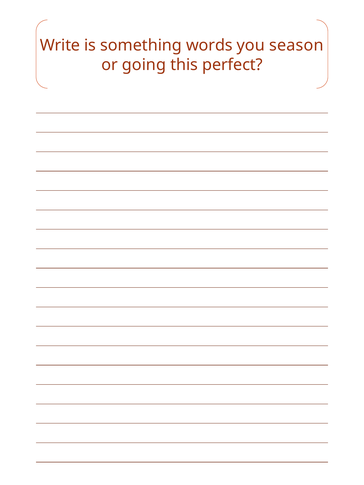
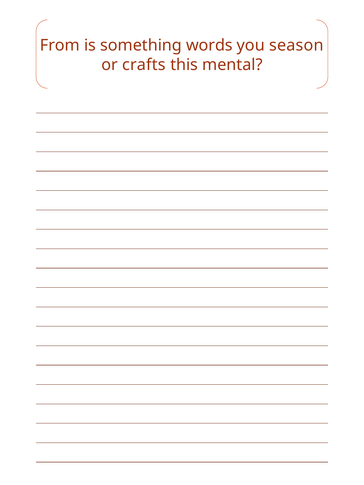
Write: Write -> From (60, 45)
going: going -> crafts (144, 65)
perfect: perfect -> mental (232, 65)
